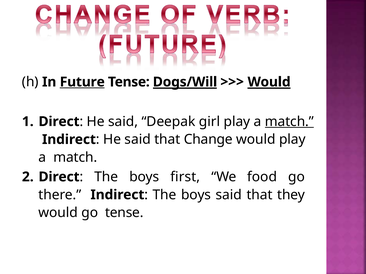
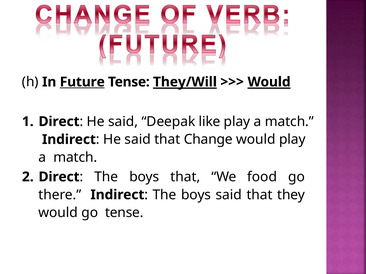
Dogs/Will: Dogs/Will -> They/Will (185, 82)
girl: girl -> like (210, 122)
match underline: present -> none (289, 122)
boys first: first -> that (185, 177)
